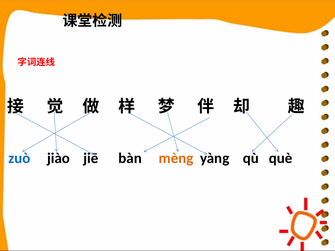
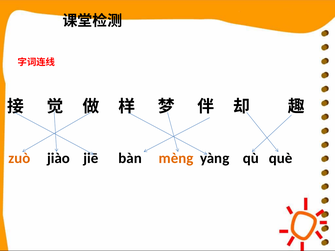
zuò colour: blue -> orange (19, 158)
